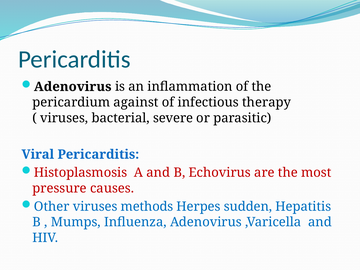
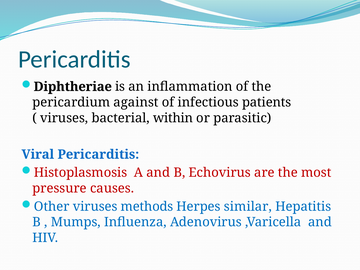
Adenovirus: Adenovirus -> Diphtheriae (73, 87)
therapy: therapy -> patients (267, 102)
severe: severe -> within (173, 118)
sudden: sudden -> similar (248, 207)
